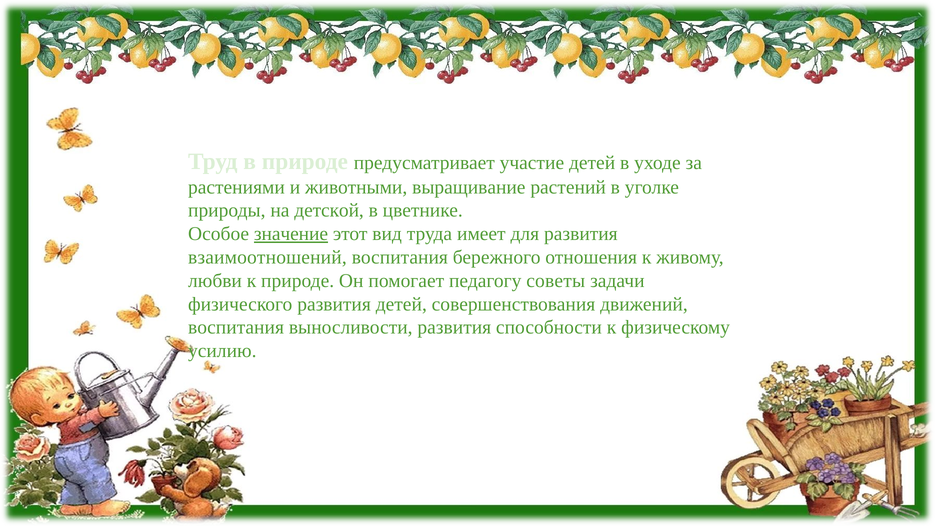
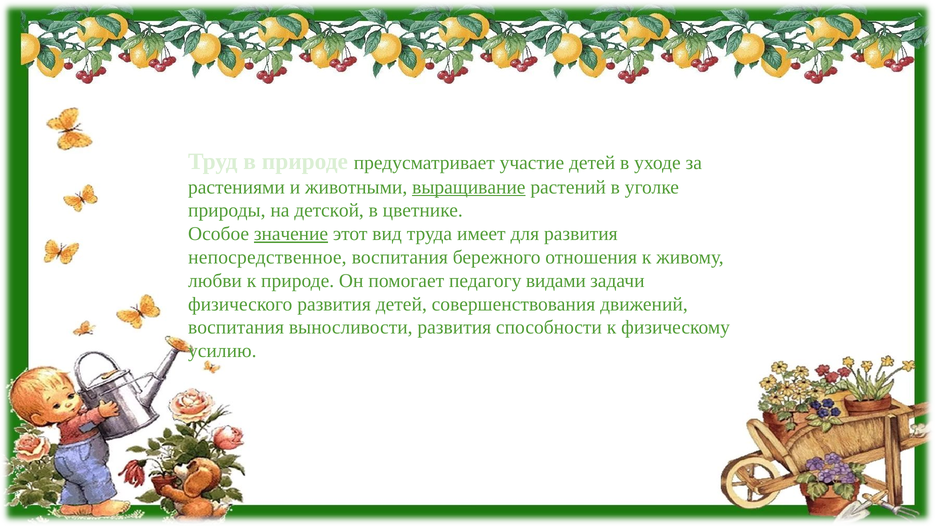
выращивание underline: none -> present (469, 187)
взаимоотношений: взаимоотношений -> непосредственное (267, 257)
советы: советы -> видами (556, 281)
